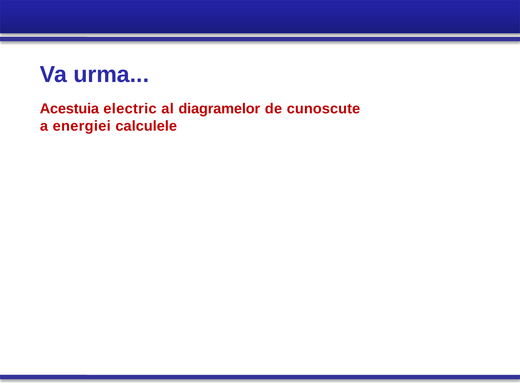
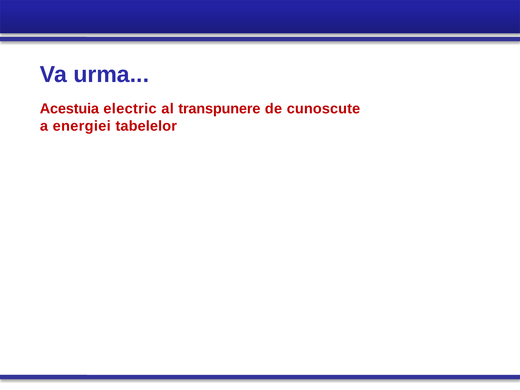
diagramelor: diagramelor -> transpunere (219, 109)
calculele: calculele -> tabelelor (146, 126)
